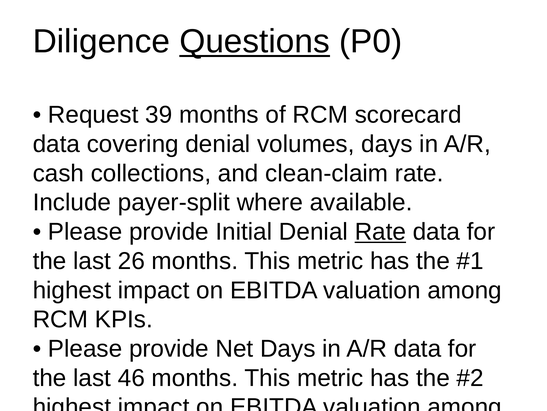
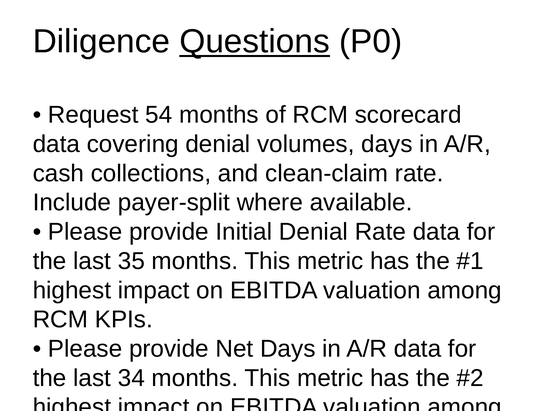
39: 39 -> 54 (159, 115)
Rate underline: present -> none (380, 231)
26: 26 -> 35 (131, 261)
46: 46 -> 34 (131, 377)
